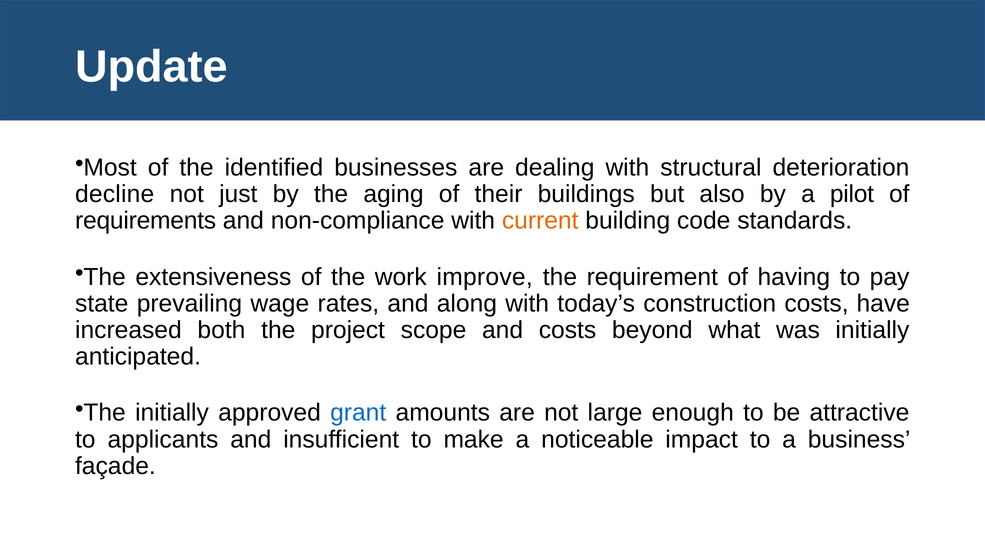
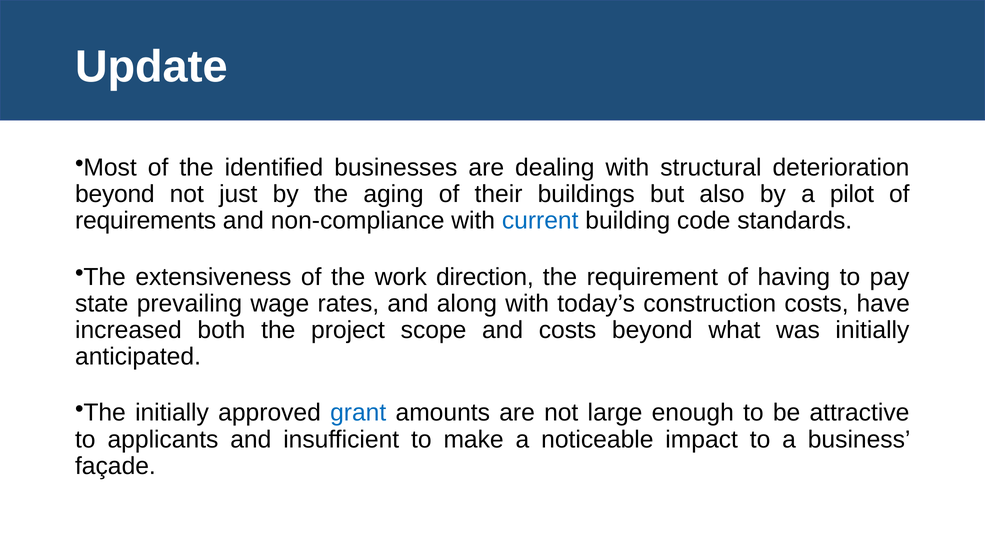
decline: decline -> beyond (115, 194)
current colour: orange -> blue (540, 221)
improve: improve -> direction (485, 277)
